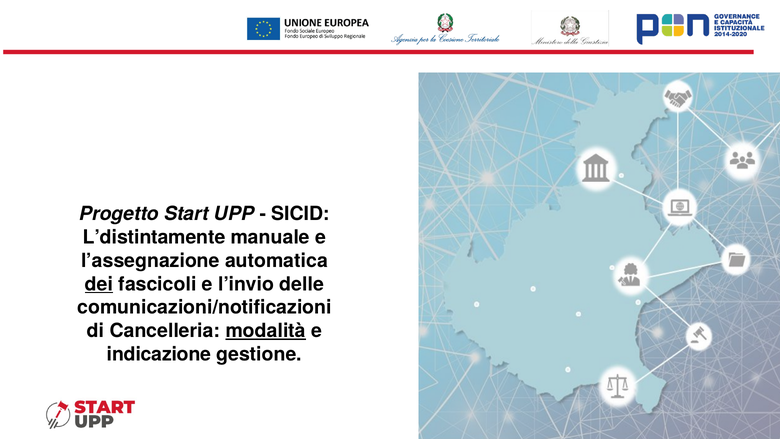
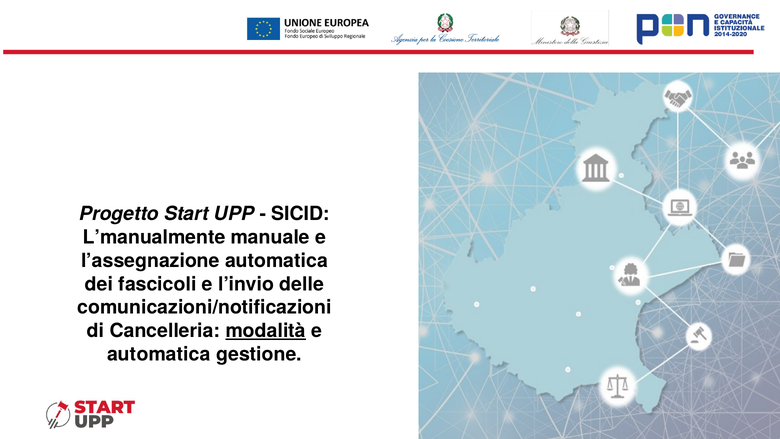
L’distintamente: L’distintamente -> L’manualmente (154, 237)
dei underline: present -> none (99, 284)
indicazione: indicazione -> automatica (159, 354)
